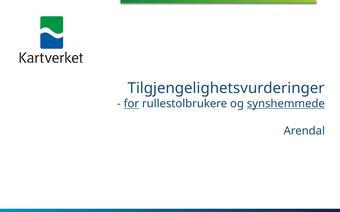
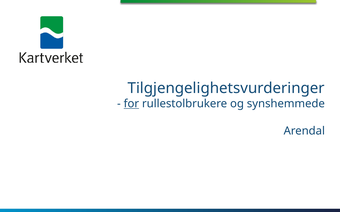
synshemmede underline: present -> none (286, 104)
